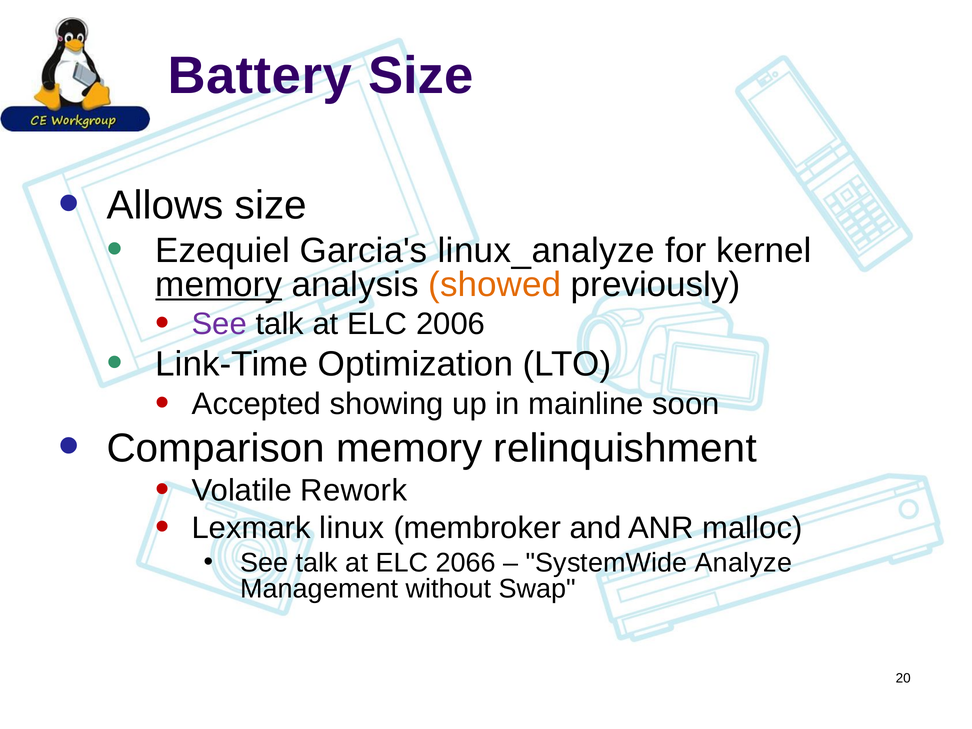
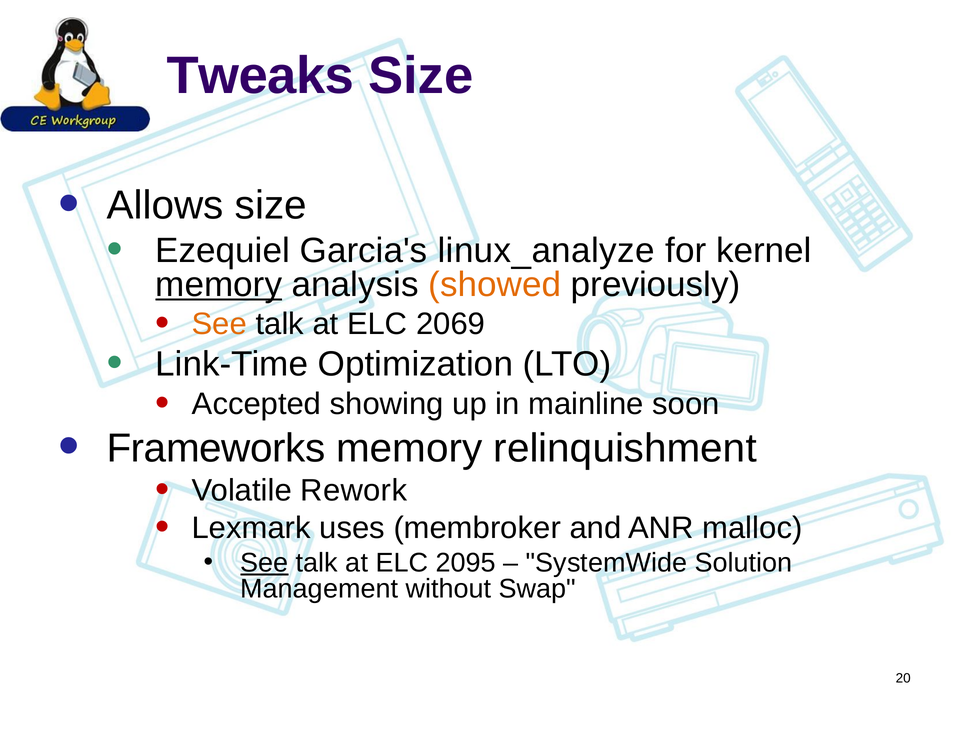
Battery: Battery -> Tweaks (260, 76)
See colour: purple -> orange (219, 324)
2006: 2006 -> 2069 (451, 324)
Comparison: Comparison -> Frameworks (216, 448)
linux: linux -> uses (352, 528)
See underline: none -> present (264, 563)
2066: 2066 -> 2095 (466, 563)
Analyze: Analyze -> Solution (743, 563)
